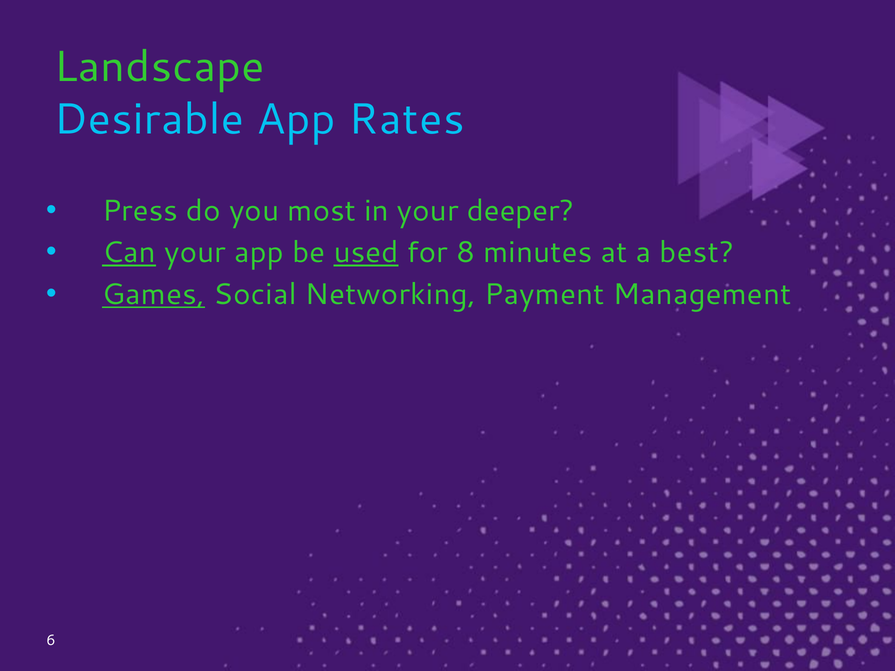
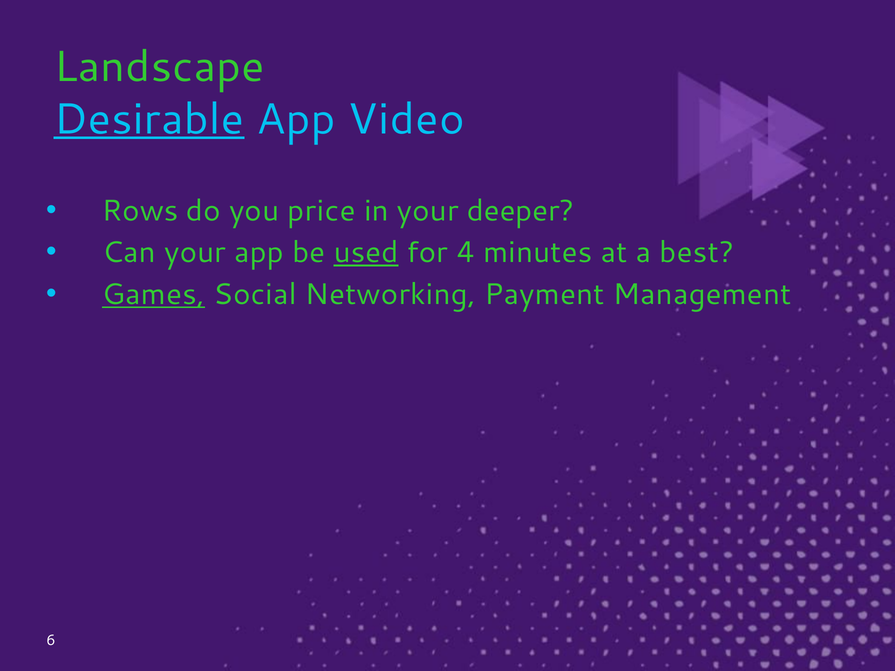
Desirable underline: none -> present (149, 119)
Rates: Rates -> Video (406, 119)
Press: Press -> Rows (140, 211)
most: most -> price (321, 211)
Can underline: present -> none (129, 253)
8: 8 -> 4 (466, 253)
